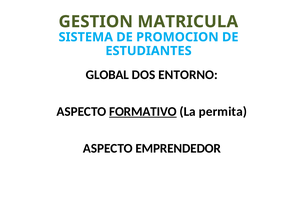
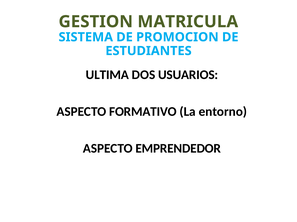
GLOBAL: GLOBAL -> ULTIMA (107, 75)
ENTORNO: ENTORNO -> USUARIOS (188, 75)
FORMATIVO underline: present -> none (143, 112)
permita: permita -> entorno (223, 112)
